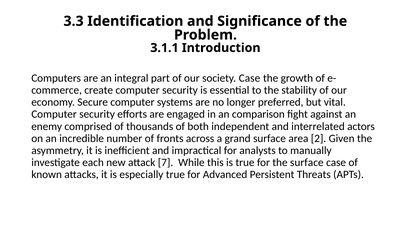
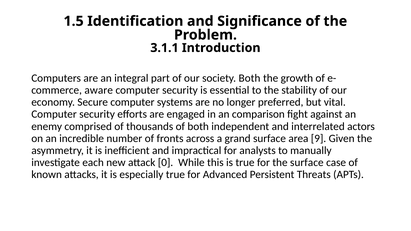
3.3: 3.3 -> 1.5 (74, 21)
society Case: Case -> Both (249, 78)
create: create -> aware (99, 90)
2: 2 -> 9 (319, 139)
7: 7 -> 0 (166, 163)
